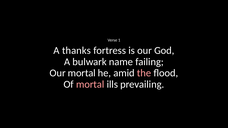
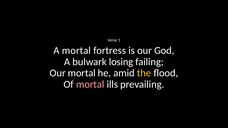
A thanks: thanks -> mortal (76, 51)
name: name -> losing (121, 62)
the colour: pink -> yellow (144, 73)
